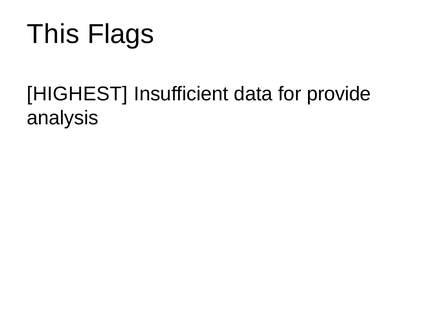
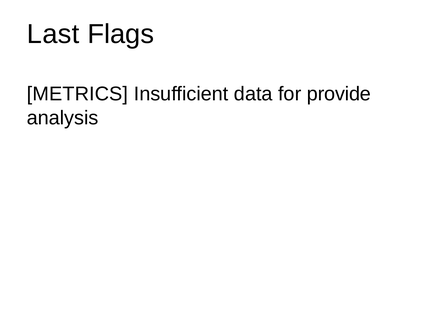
This: This -> Last (53, 34)
HIGHEST: HIGHEST -> METRICS (77, 94)
